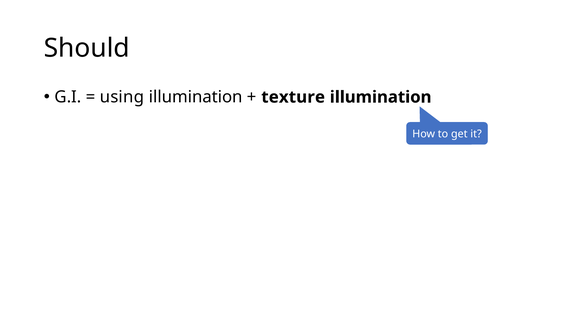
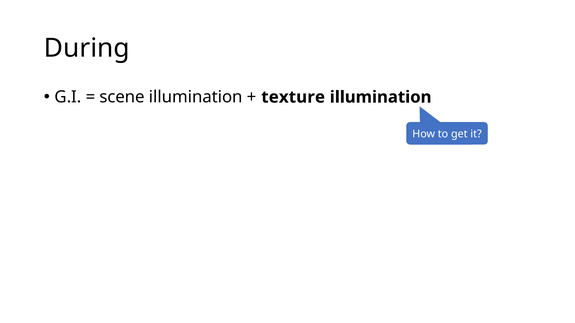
Should: Should -> During (87, 48)
using: using -> scene (122, 97)
